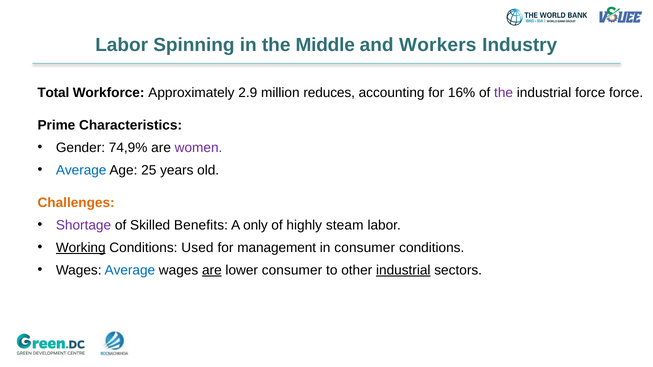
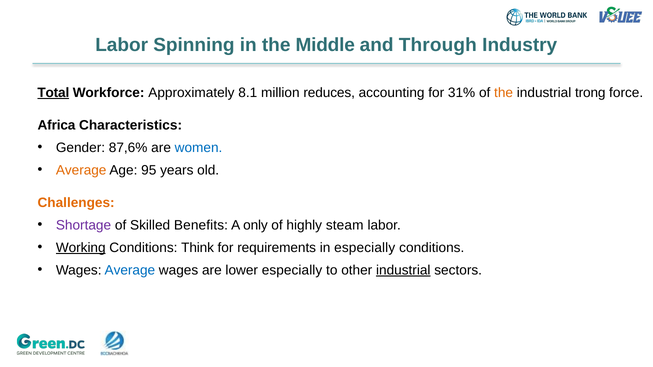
Workers: Workers -> Through (438, 45)
Total underline: none -> present (53, 93)
2.9: 2.9 -> 8.1 (248, 93)
16%: 16% -> 31% (462, 93)
the colour: purple -> orange (504, 93)
industrial force: force -> trong (590, 93)
Prime: Prime -> Africa (56, 125)
74,9%: 74,9% -> 87,6% (128, 148)
women colour: purple -> blue (199, 148)
Average colour: blue -> orange (81, 170)
25: 25 -> 95 (149, 170)
Used: Used -> Think (198, 248)
management: management -> requirements (277, 248)
in consumer: consumer -> especially (365, 248)
are underline: present -> none (212, 270)
lower consumer: consumer -> especially (292, 270)
